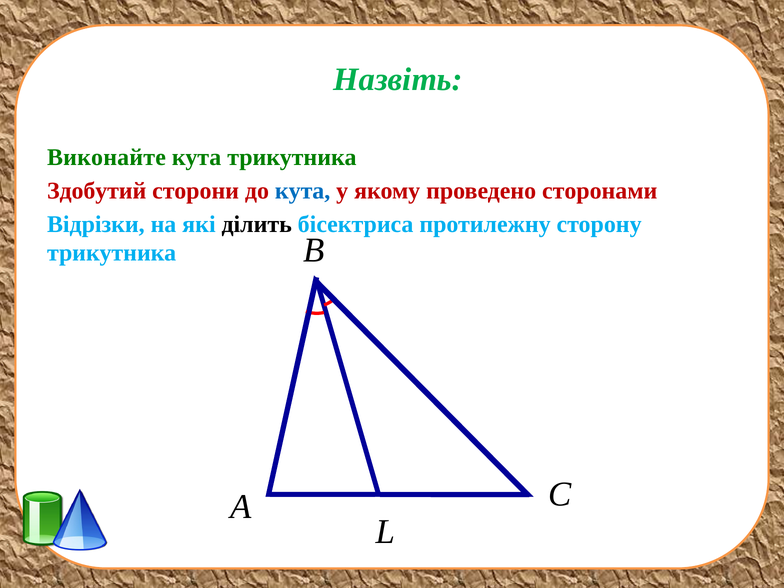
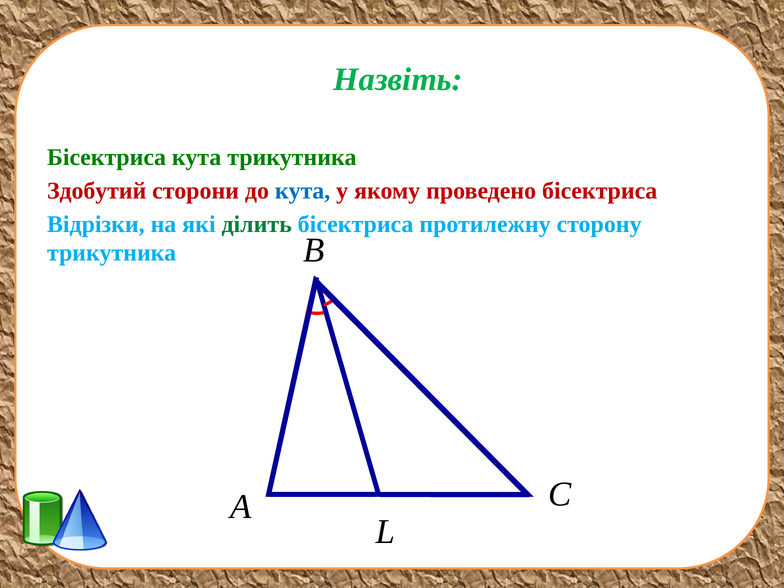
Виконайте: Виконайте -> Бісектриса (107, 157)
проведено сторонами: сторонами -> бісектриса (600, 191)
ділить colour: black -> green (257, 224)
